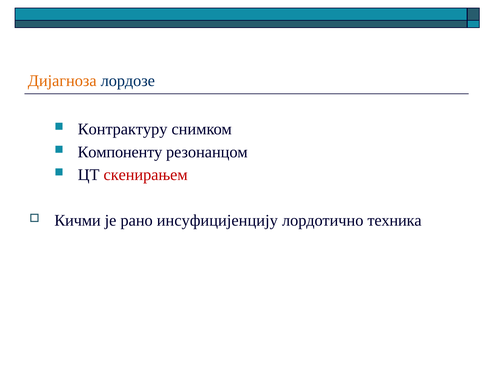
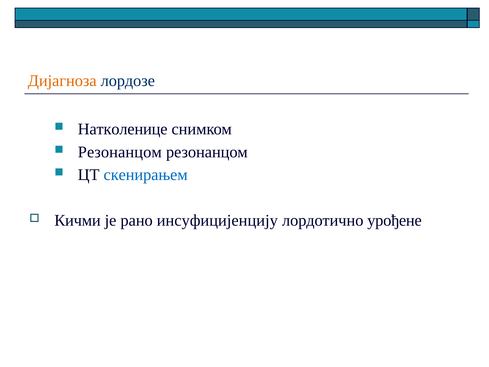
Контрактуру: Контрактуру -> Натколенице (123, 129)
Компоненту: Компоненту -> Резонанцом (120, 152)
скенирањем colour: red -> blue (146, 175)
техника: техника -> урођене (395, 220)
